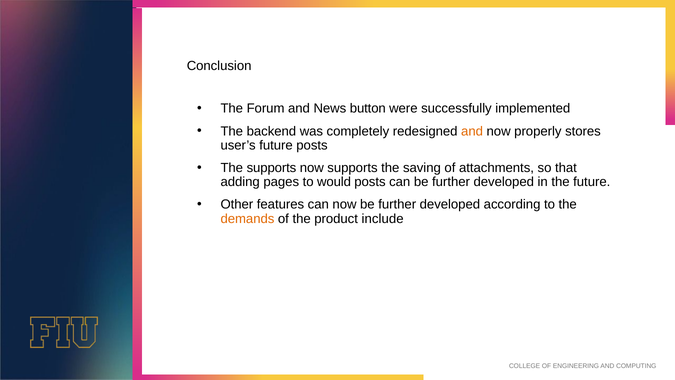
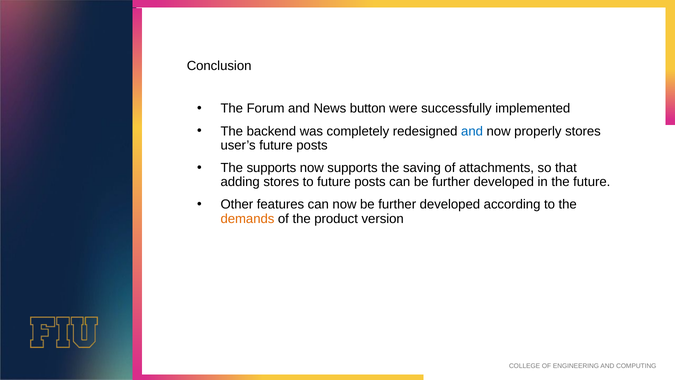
and colour: orange -> blue (472, 131)
adding pages: pages -> stores (281, 182)
to would: would -> future (334, 182)
include: include -> version (383, 218)
